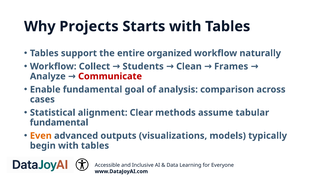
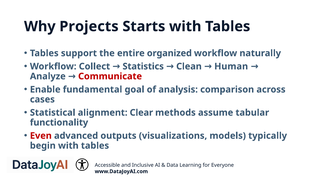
Students: Students -> Statistics (143, 66)
Frames: Frames -> Human (231, 66)
fundamental: fundamental -> functionality (59, 123)
Even colour: orange -> red (41, 136)
